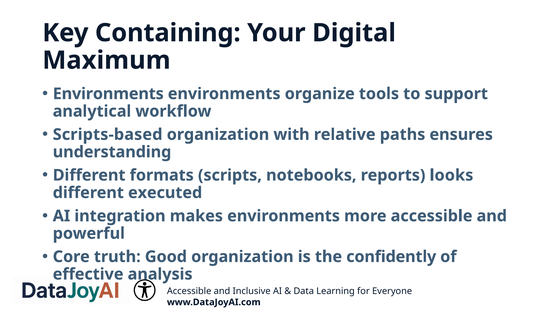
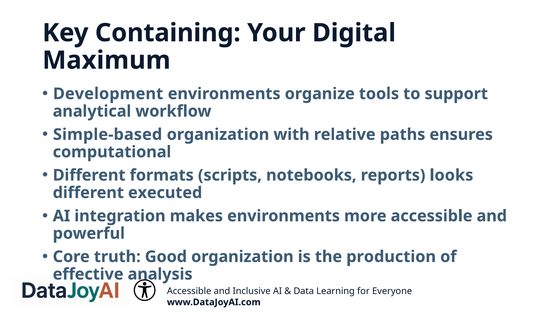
Environments: Environments -> Development (108, 94)
Scripts-based: Scripts-based -> Simple-based (108, 135)
understanding: understanding -> computational (112, 152)
confidently: confidently -> production (391, 257)
